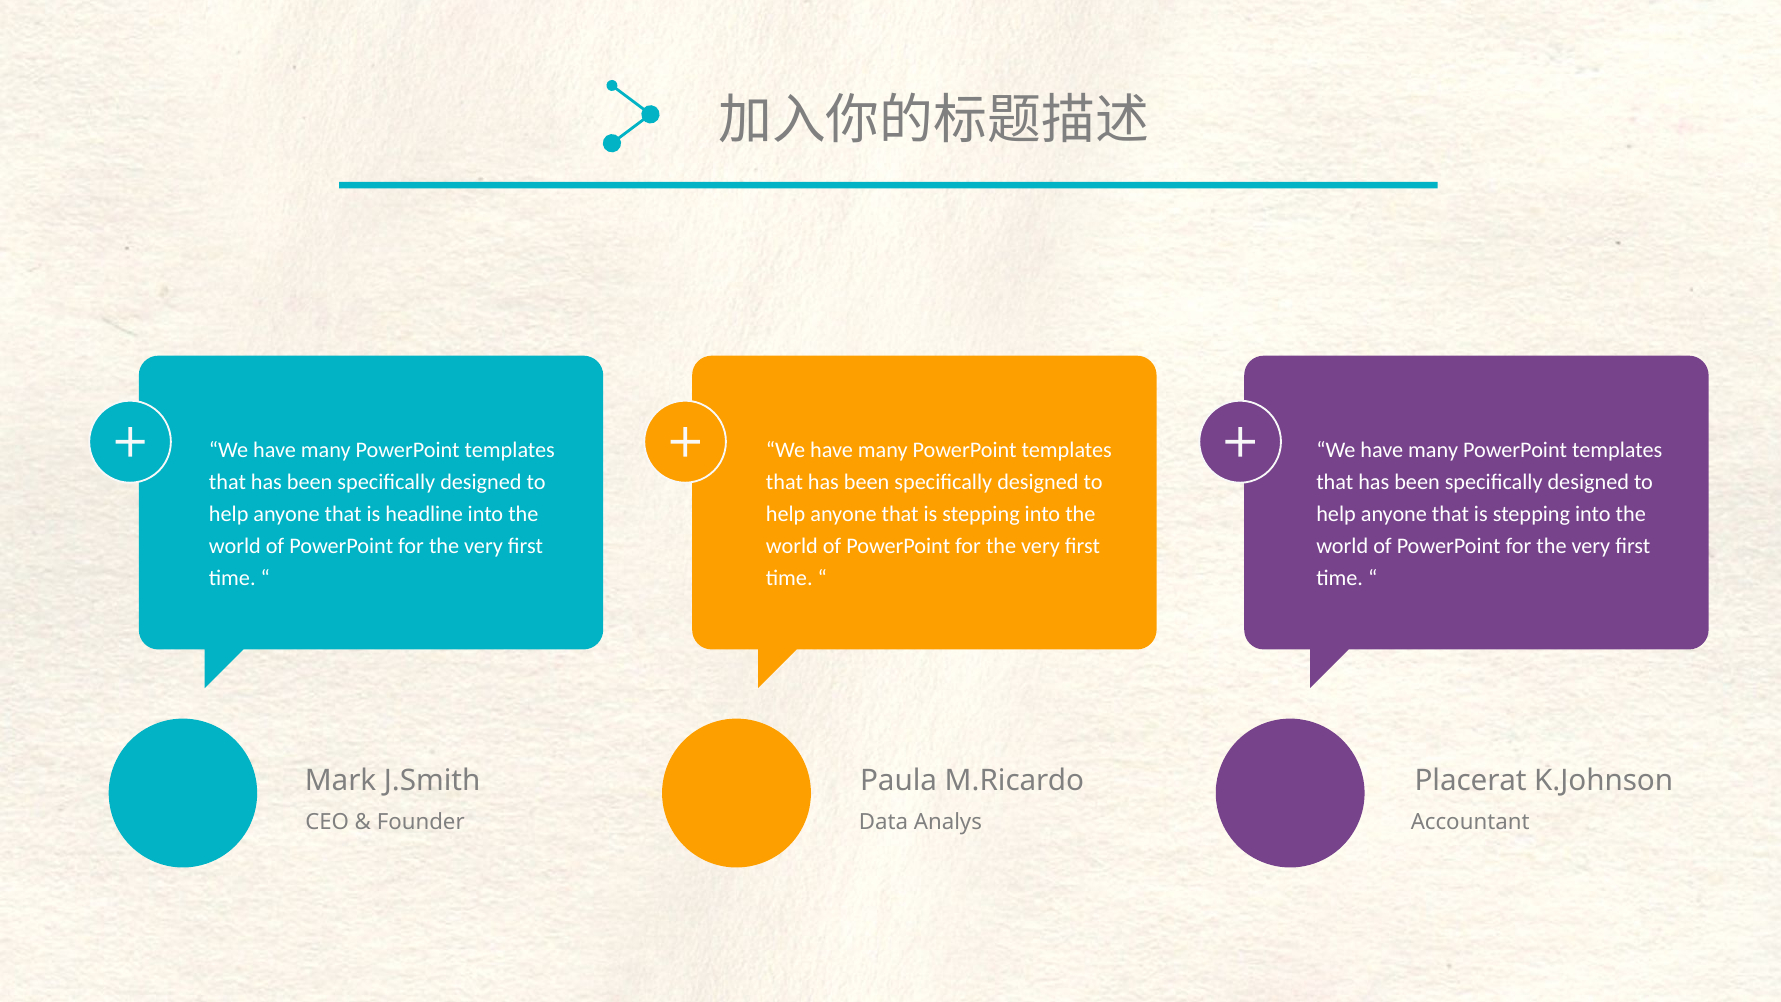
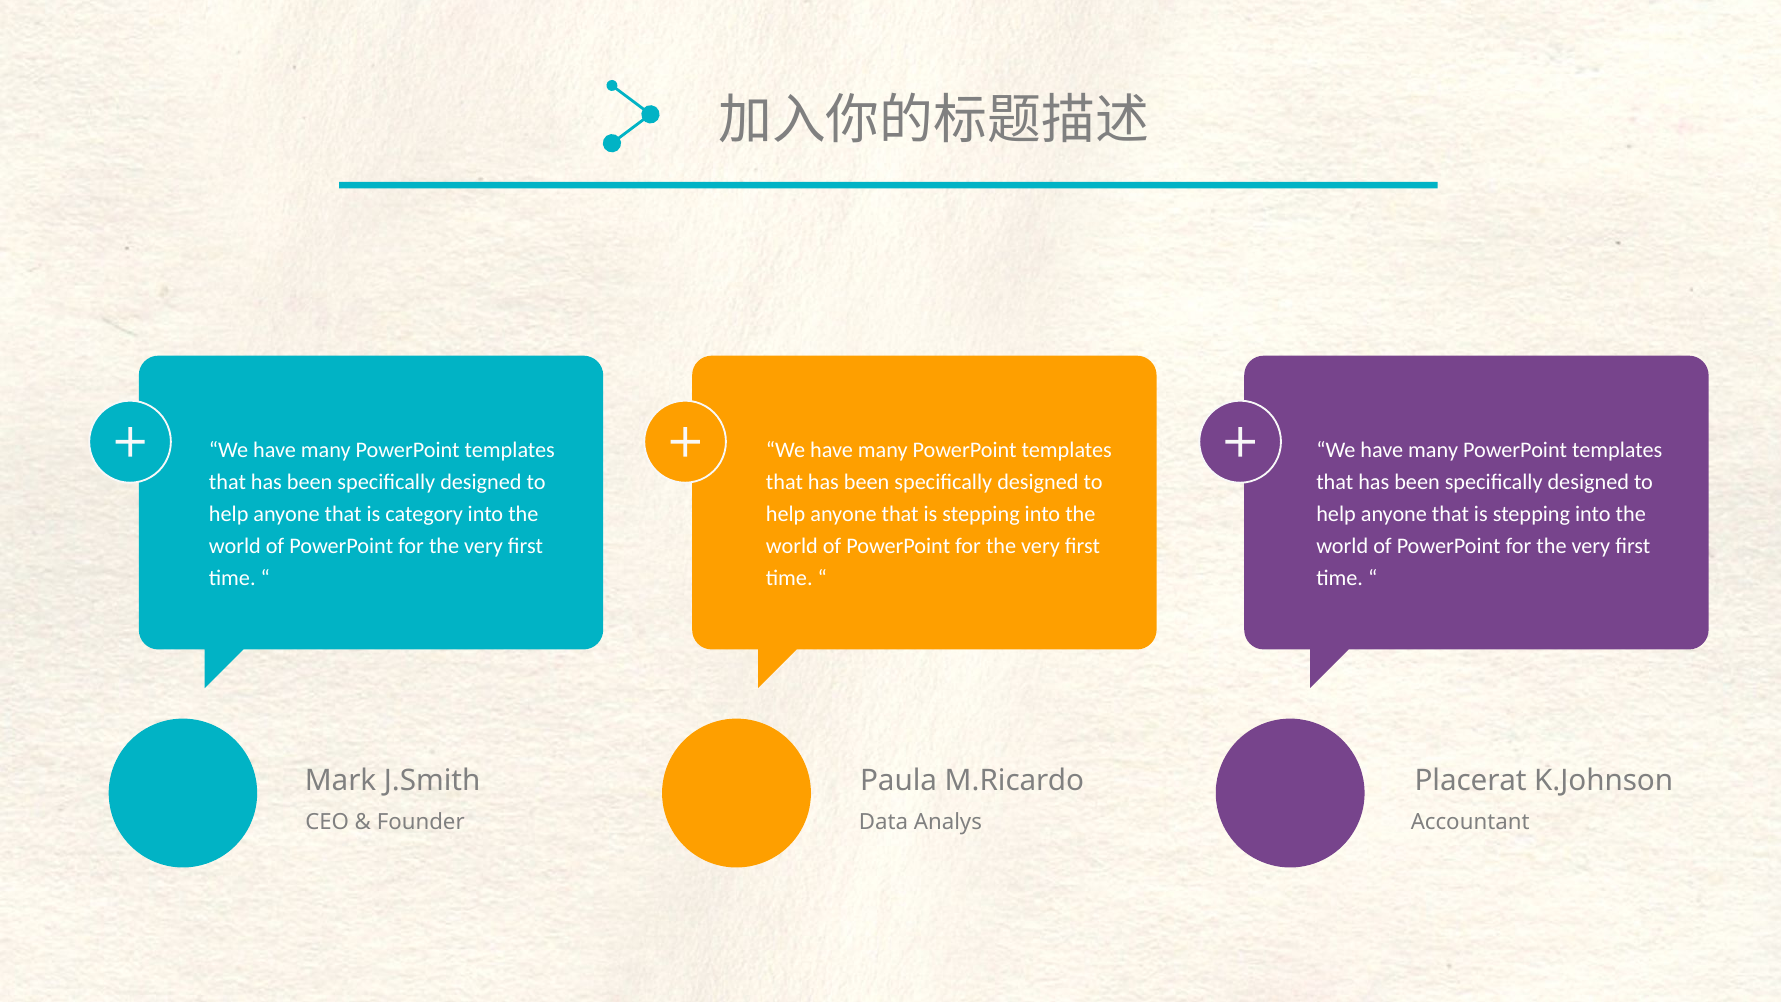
headline: headline -> category (424, 514)
